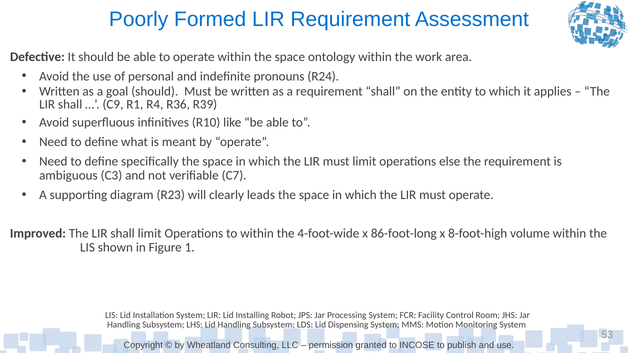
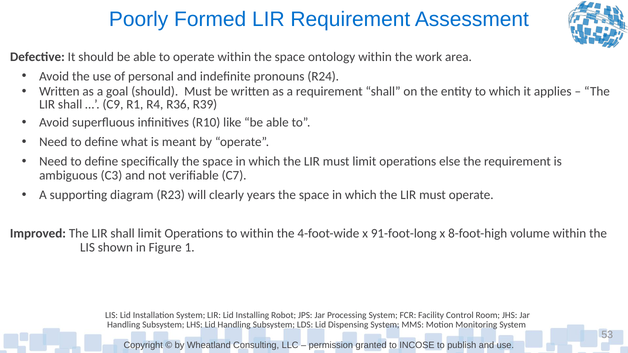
leads: leads -> years (261, 195)
86-foot-long: 86-foot-long -> 91-foot-long (404, 234)
